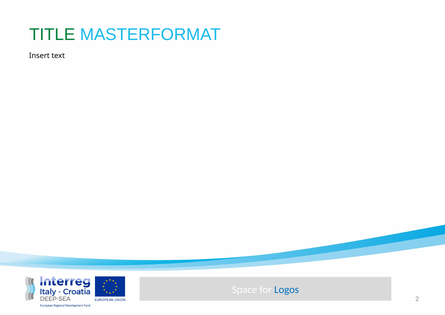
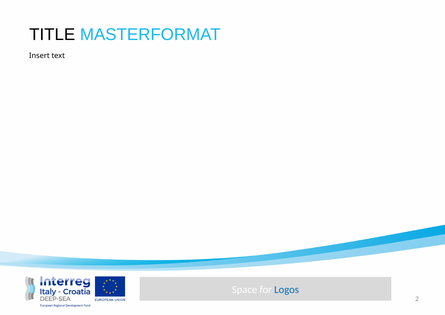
TITLE colour: green -> black (52, 35)
